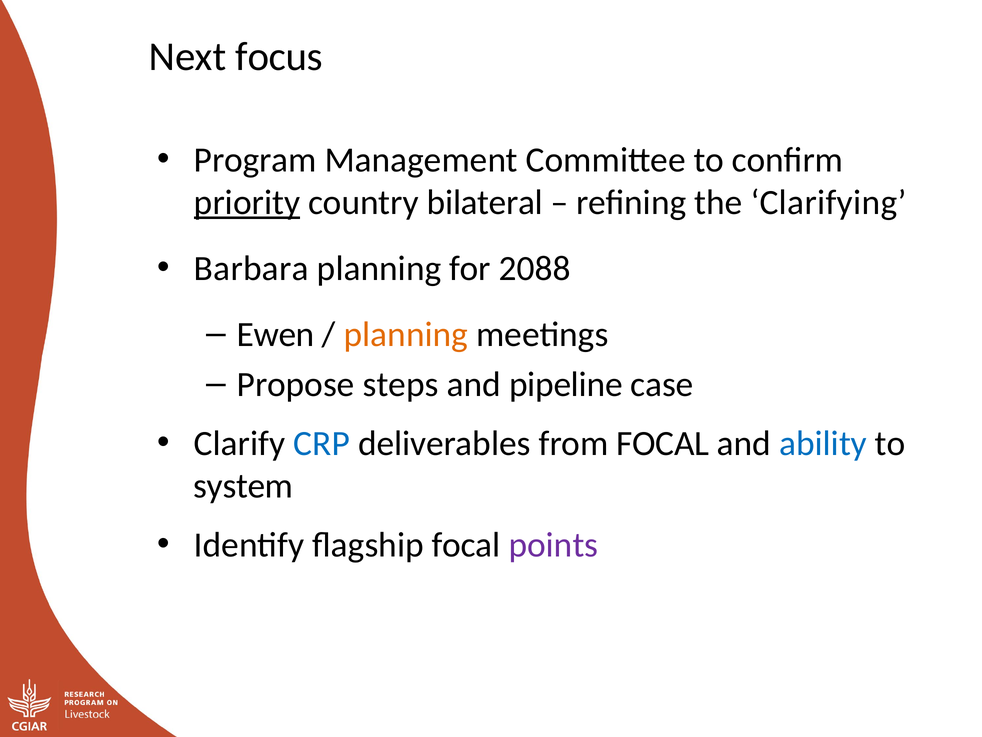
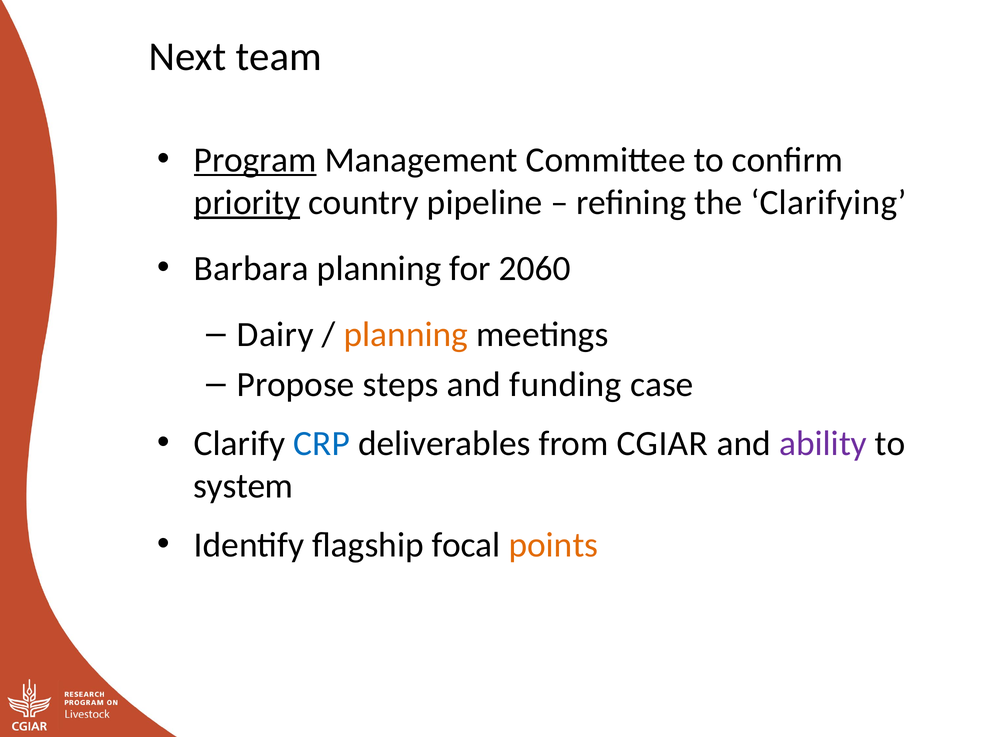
focus: focus -> team (279, 57)
Program underline: none -> present (255, 160)
bilateral: bilateral -> pipeline (485, 202)
2088: 2088 -> 2060 (535, 268)
Ewen: Ewen -> Dairy (275, 334)
pipeline: pipeline -> funding (566, 384)
from FOCAL: FOCAL -> CGIAR (662, 443)
ability colour: blue -> purple (823, 443)
points colour: purple -> orange (553, 545)
